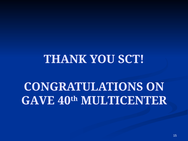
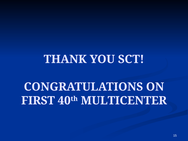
GAVE: GAVE -> FIRST (38, 101)
